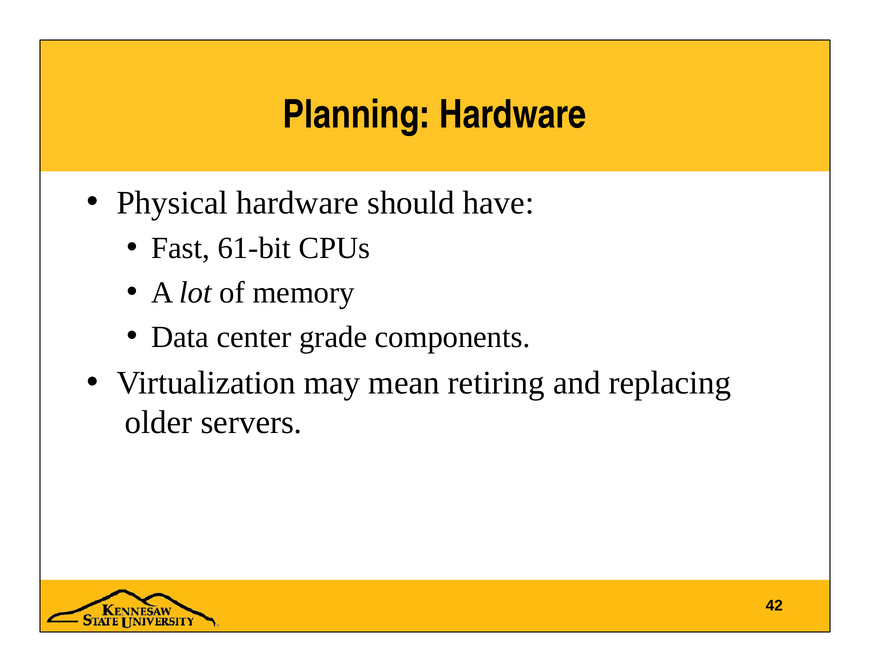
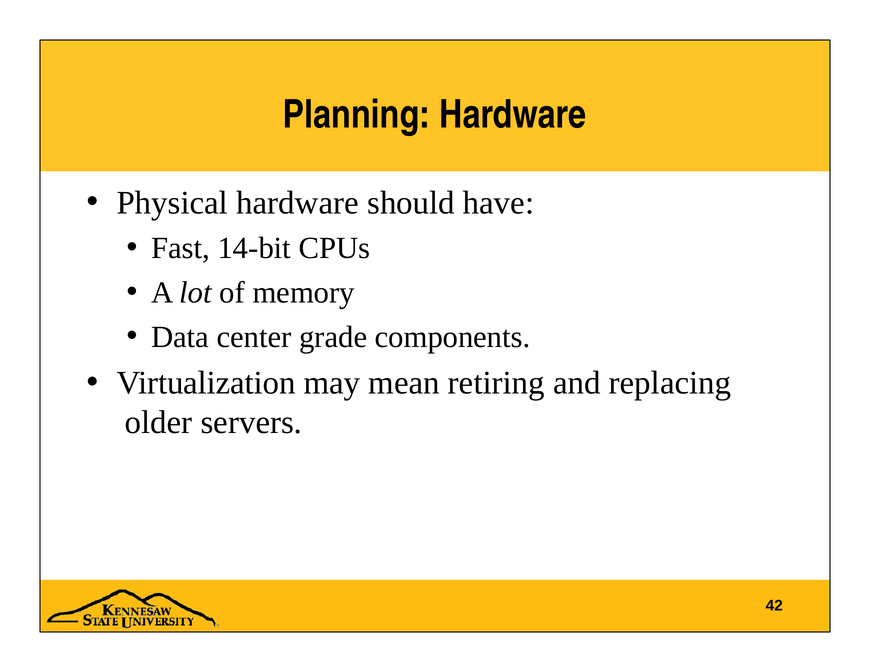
61-bit: 61-bit -> 14-bit (254, 248)
